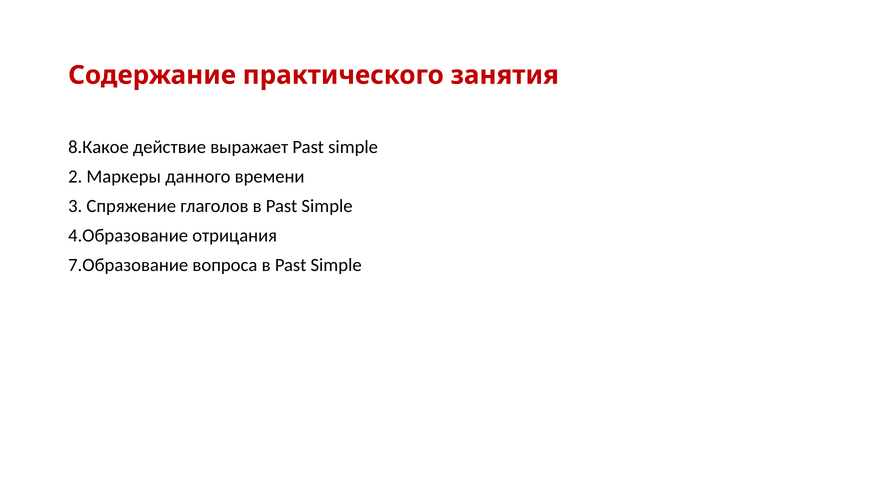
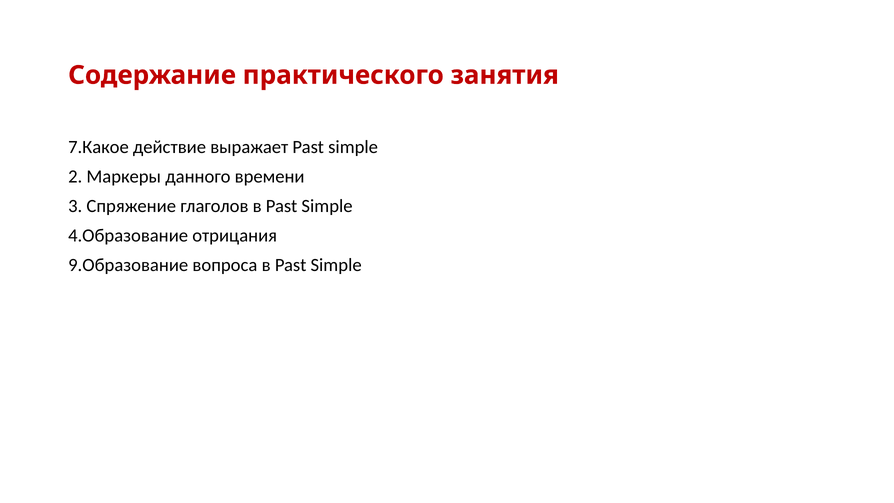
8.Какое: 8.Какое -> 7.Какое (98, 147)
7.Образование: 7.Образование -> 9.Образование (128, 265)
